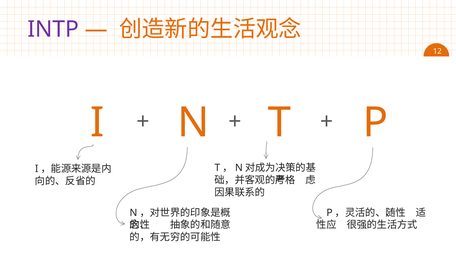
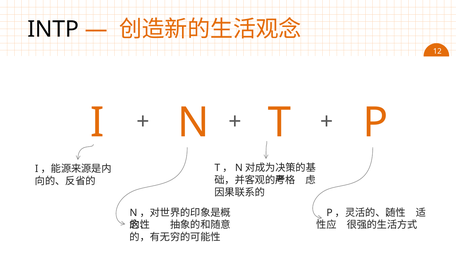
INTP colour: purple -> black (53, 29)
